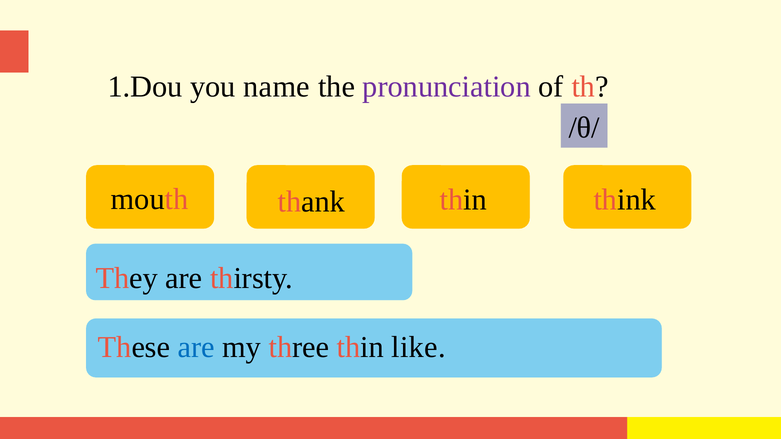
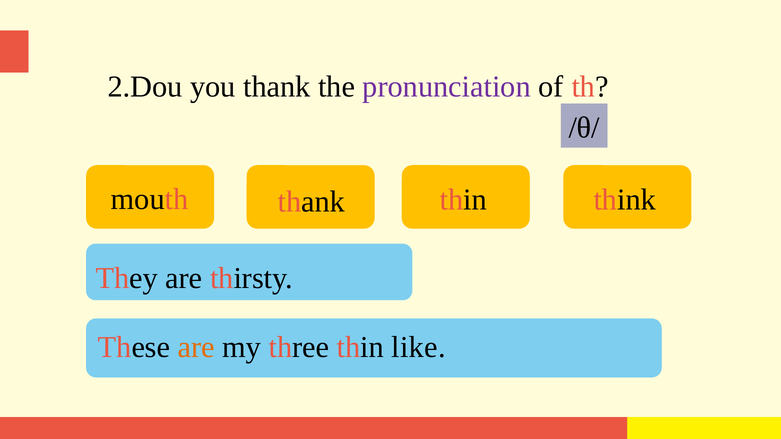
1.Dou: 1.Dou -> 2.Dou (145, 87)
you name: name -> thank (277, 87)
are colour: blue -> orange (196, 347)
